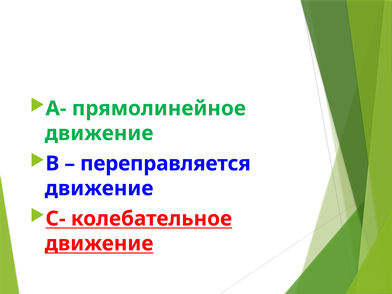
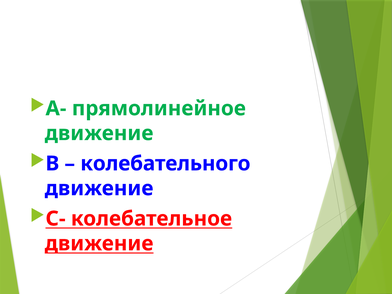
переправляется: переправляется -> колебательного (165, 164)
